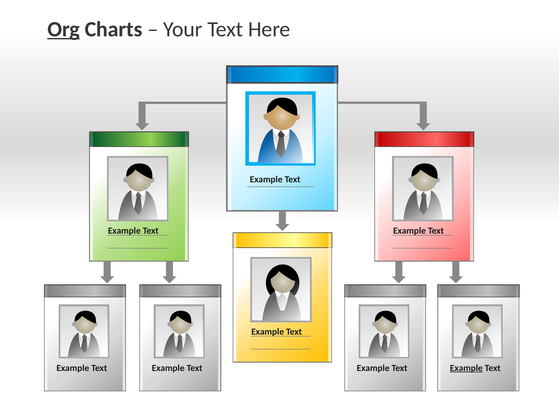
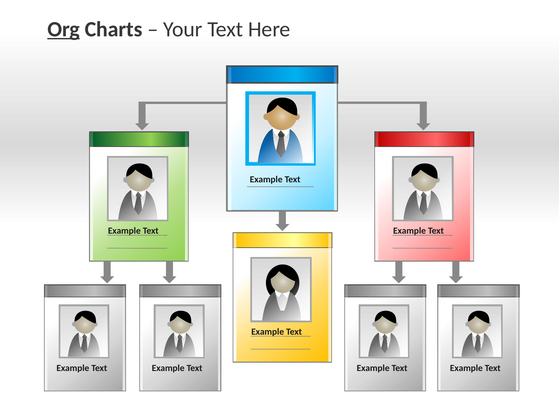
Example underline: present -> none (466, 368)
